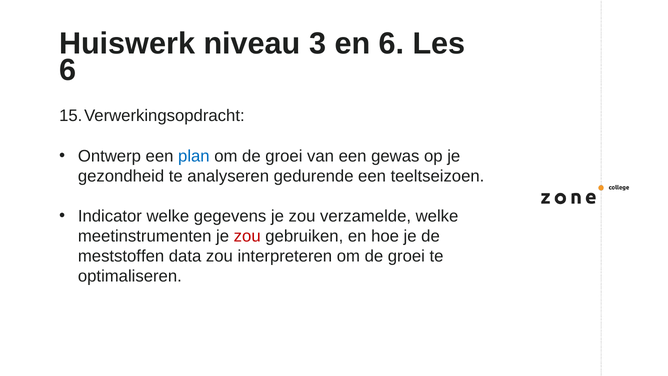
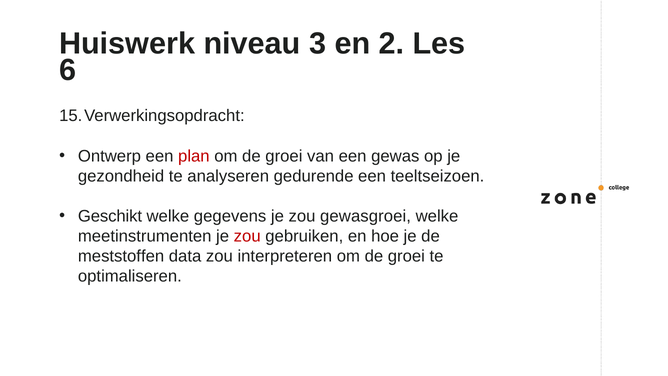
en 6: 6 -> 2 (391, 43)
plan colour: blue -> red (194, 156)
Indicator: Indicator -> Geschikt (110, 216)
verzamelde: verzamelde -> gewasgroei (366, 216)
